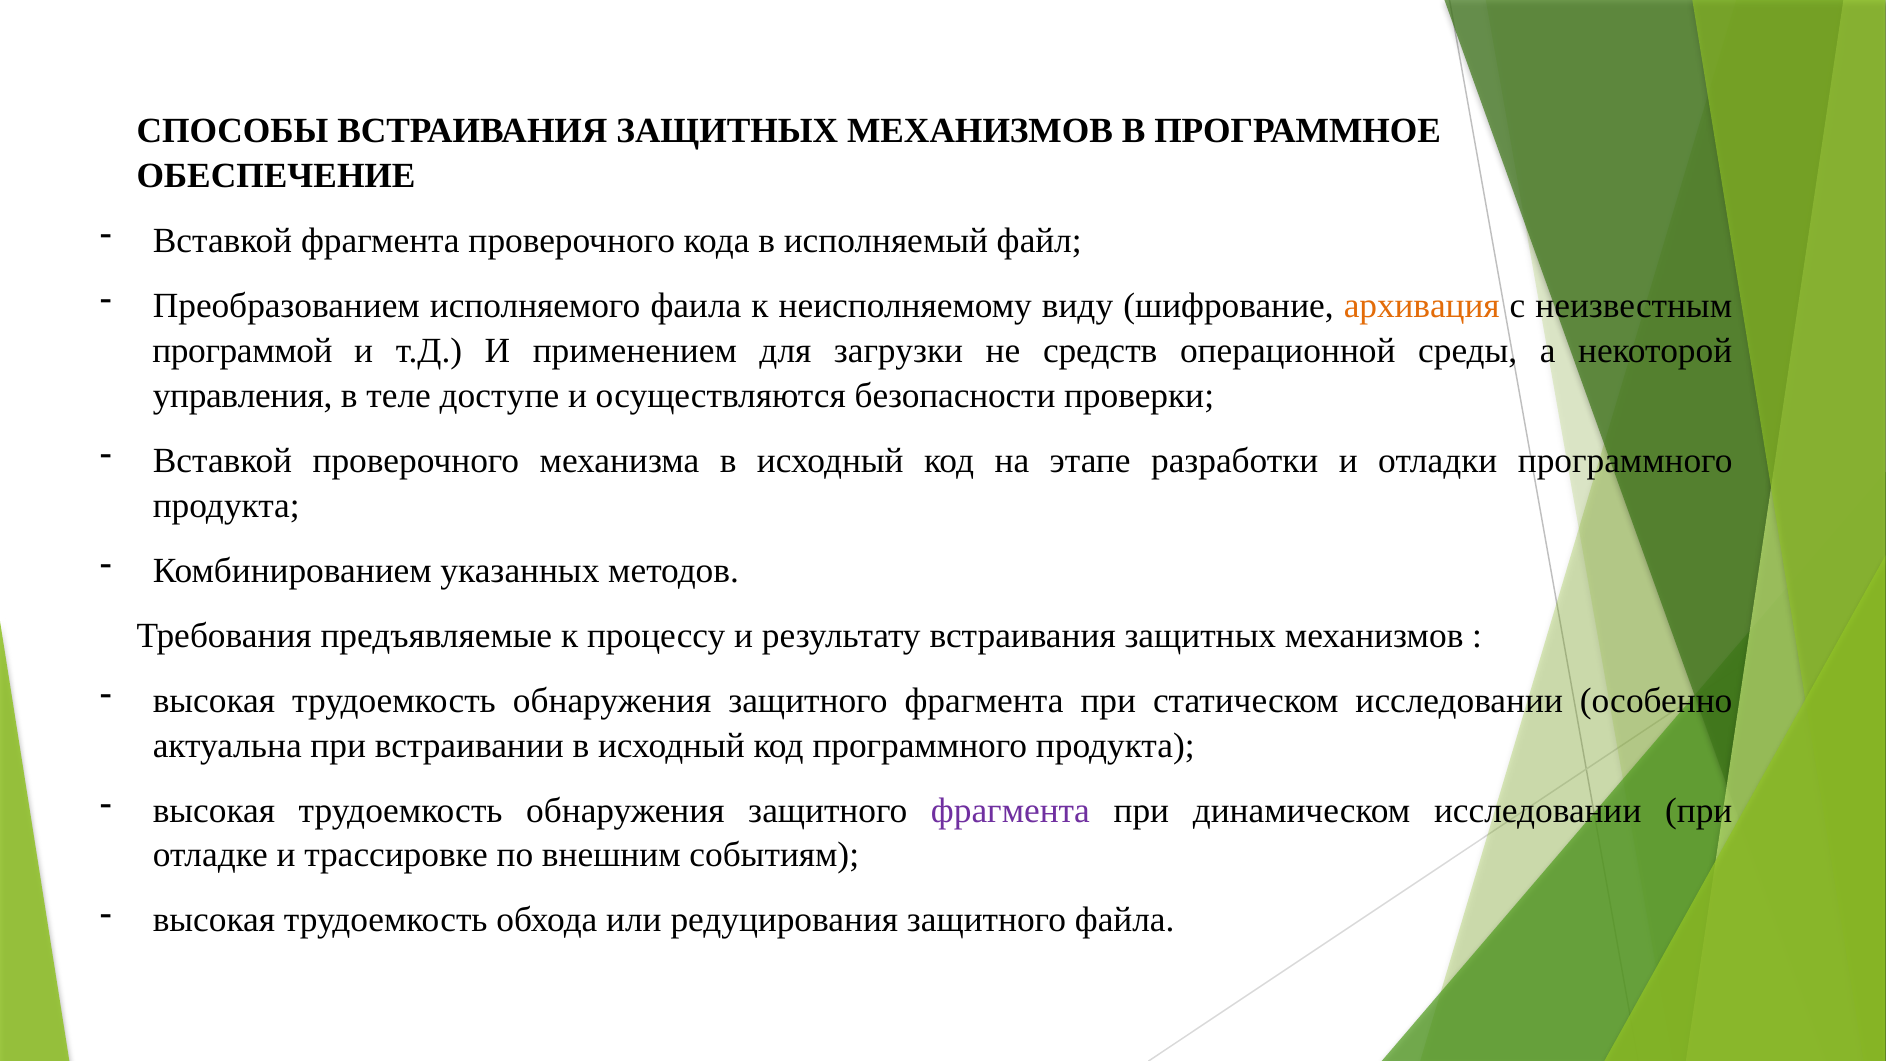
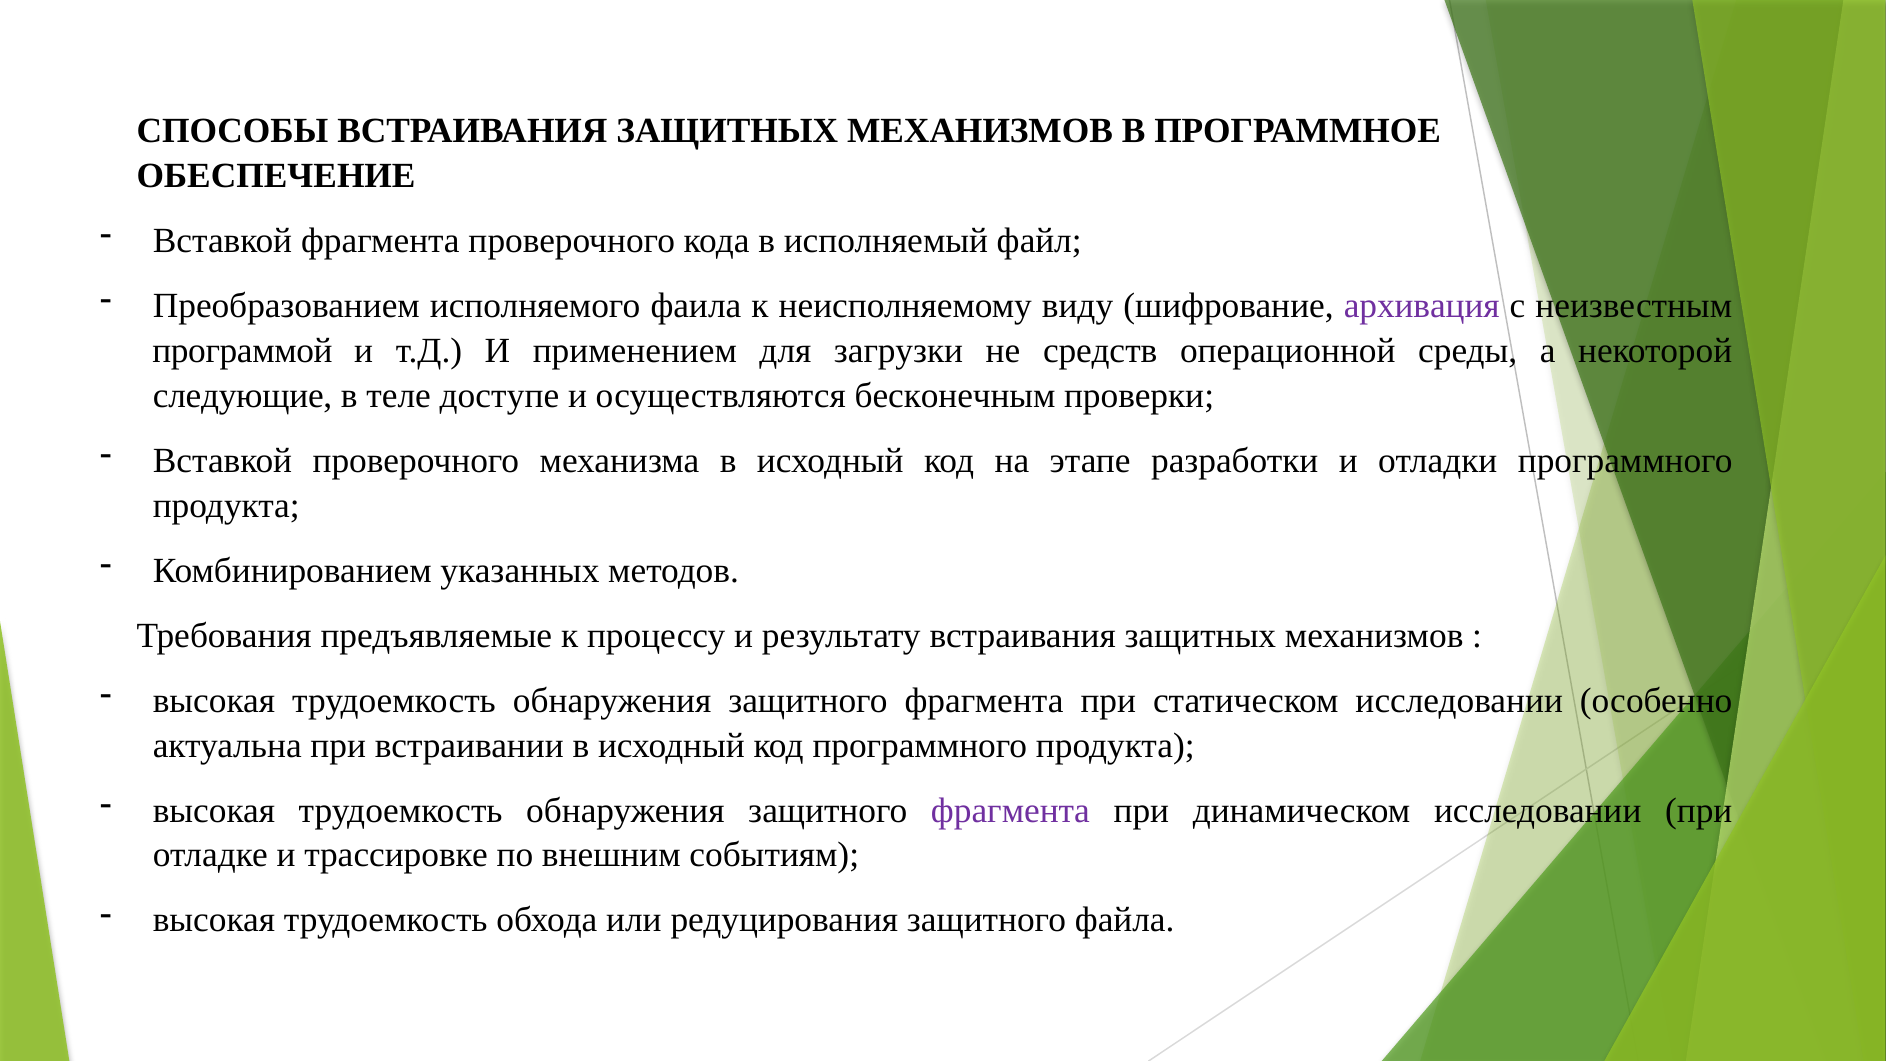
архивация colour: orange -> purple (1422, 306)
управления: управления -> следующие (243, 395)
безопасности: безопасности -> бесконечным (955, 395)
